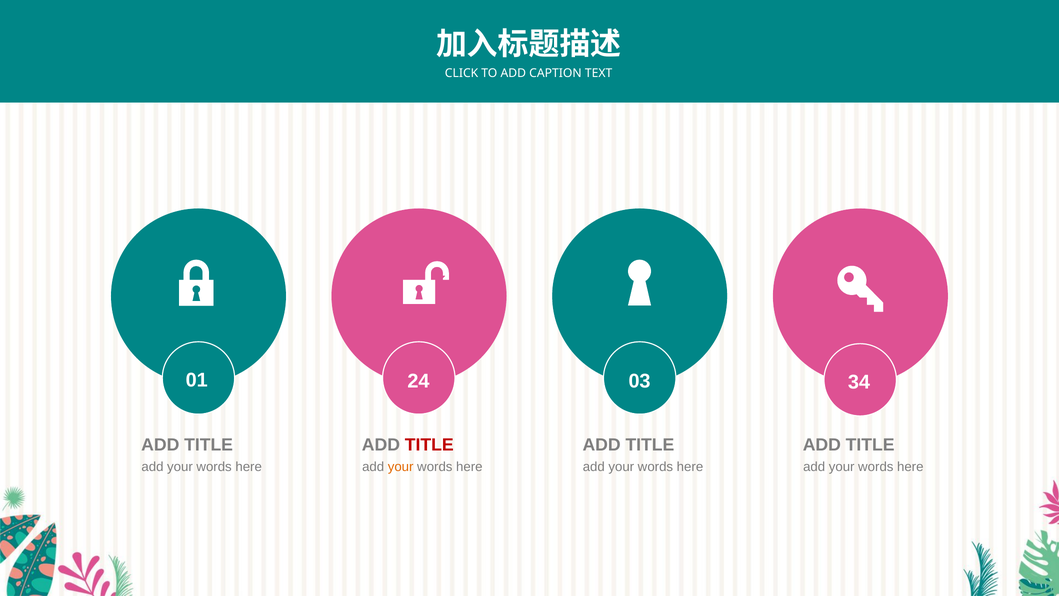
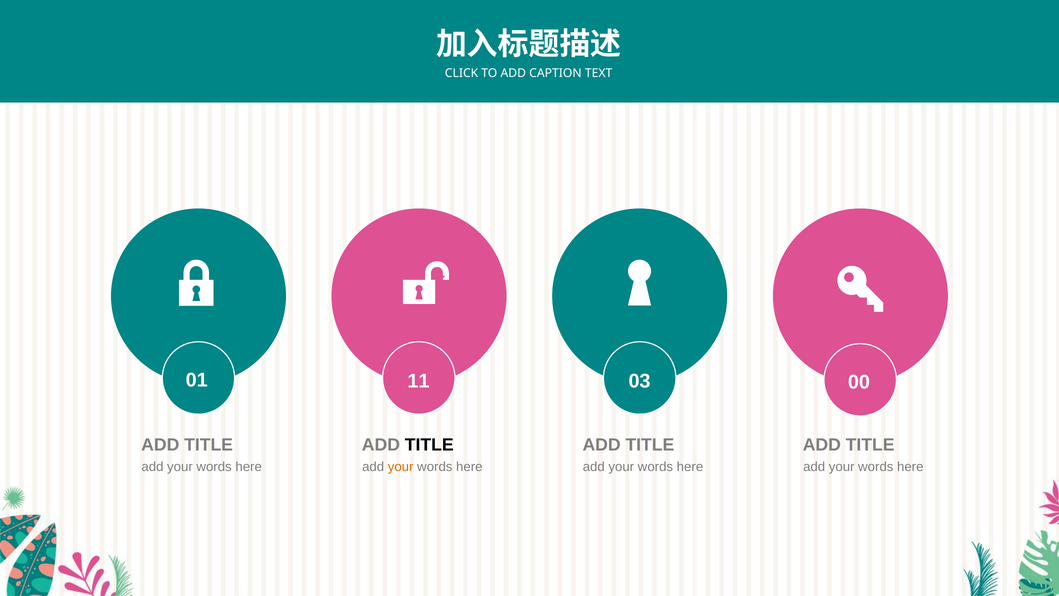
24: 24 -> 11 (418, 381)
34: 34 -> 00 (859, 382)
TITLE colour: red -> black (429, 445)
